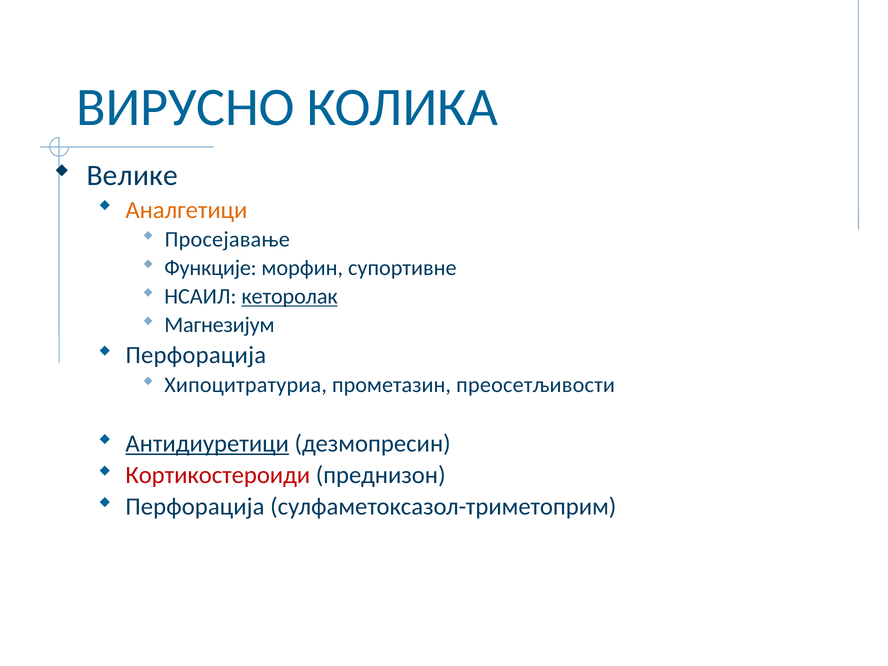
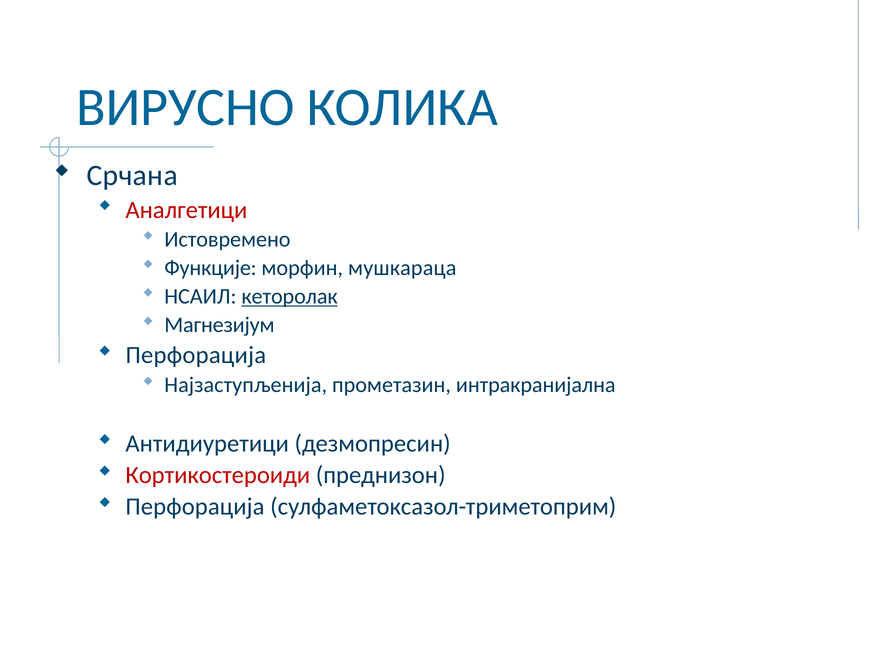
Велике: Велике -> Срчана (132, 176)
Аналгетици colour: orange -> red (186, 210)
Просејавање: Просејавање -> Истовремено (227, 240)
супортивне: супортивне -> мушкараца (402, 268)
Хипоцитратуриа: Хипоцитратуриа -> Најзаступљенија (246, 385)
преосетљивости: преосетљивости -> интракранијална (536, 385)
Антидиуретици underline: present -> none (207, 444)
